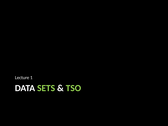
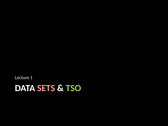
SETS colour: light green -> pink (46, 88)
